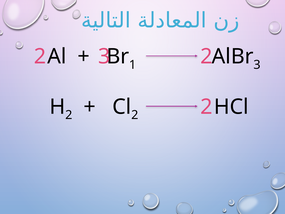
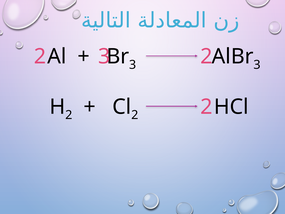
1: 1 -> 3 (133, 65)
